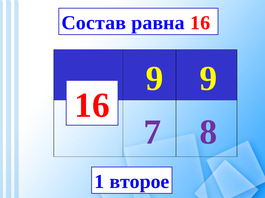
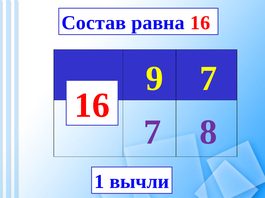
9 9: 9 -> 7 (208, 79)
второе: второе -> вычли (139, 182)
